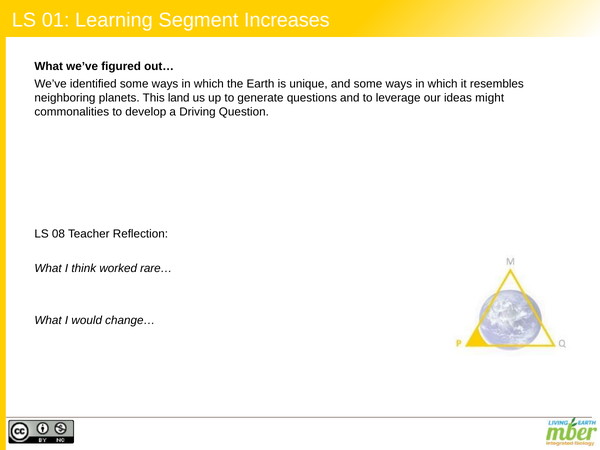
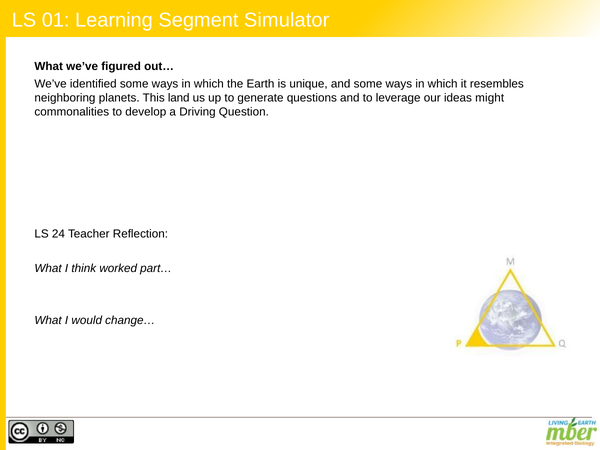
Increases: Increases -> Simulator (287, 20)
08: 08 -> 24 (58, 234)
rare…: rare… -> part… (156, 269)
